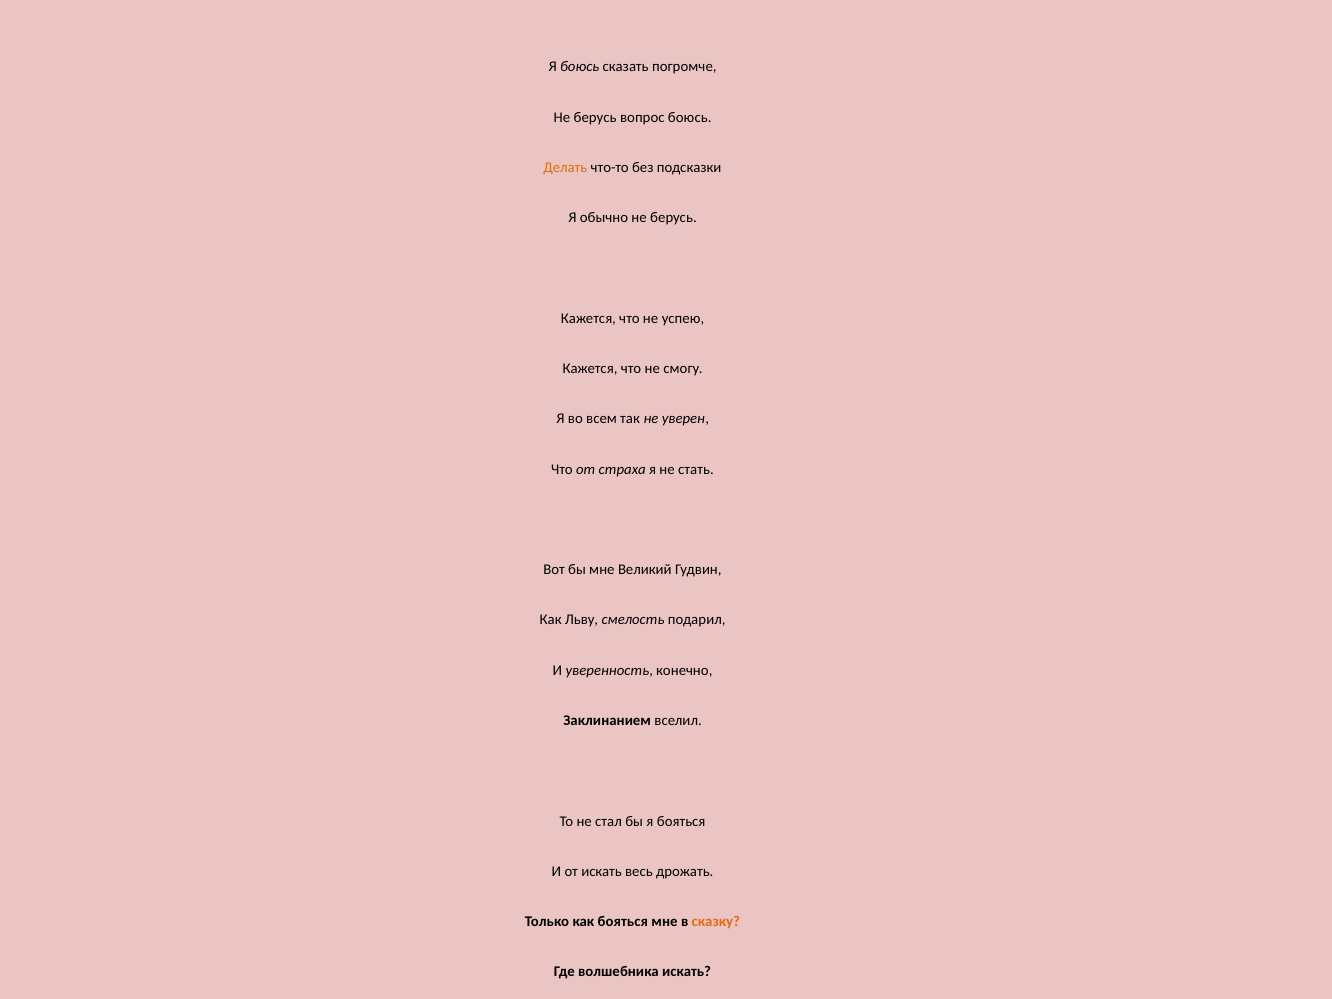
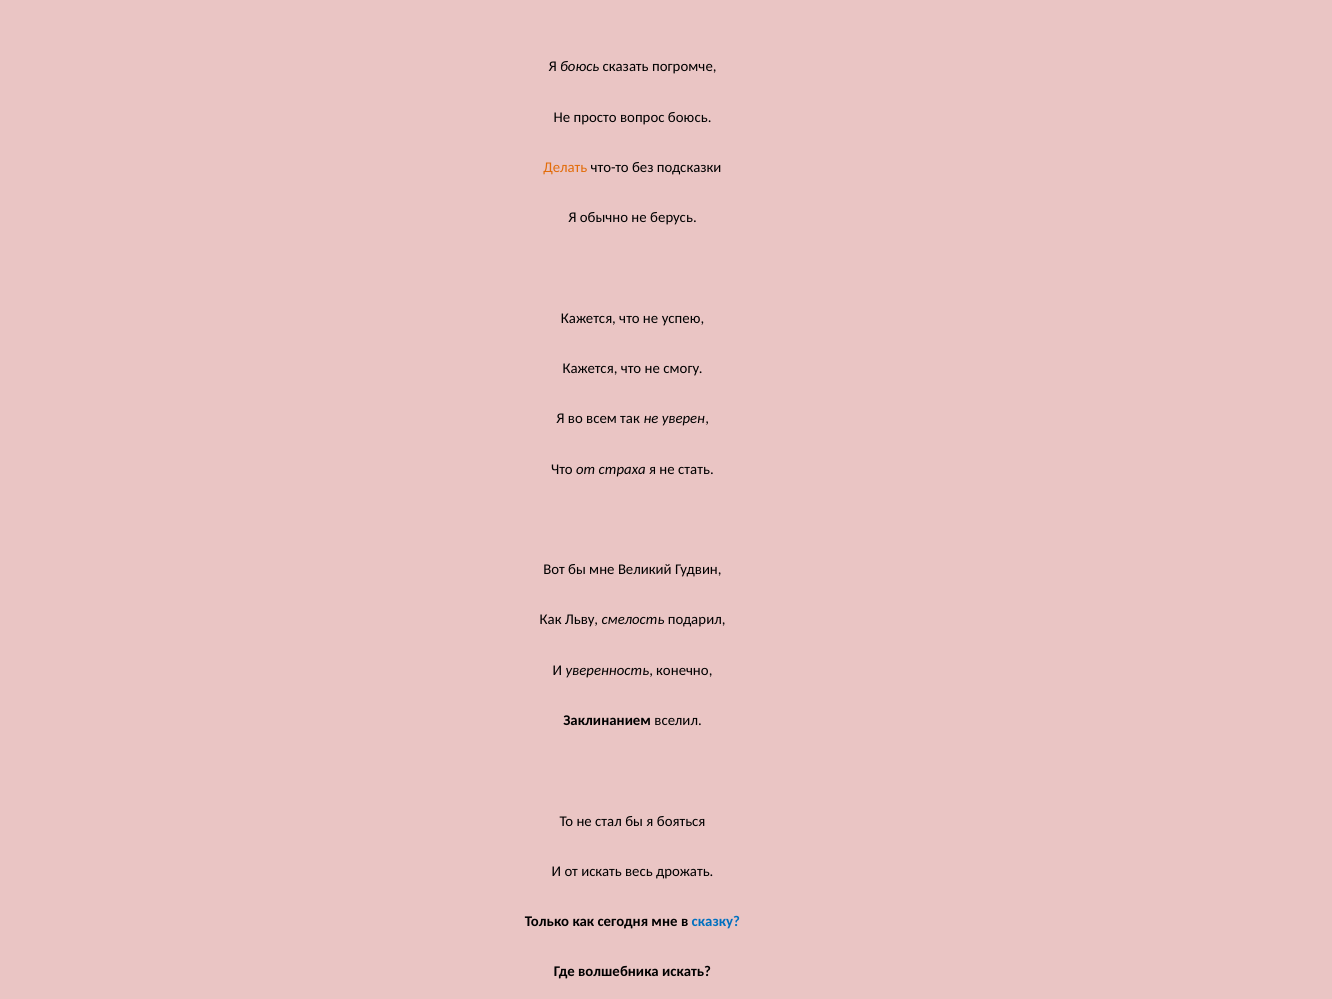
берусь: берусь -> просто (595, 117)
как бояться: бояться -> сегодня (623, 922)
сказку colour: orange -> blue (716, 922)
